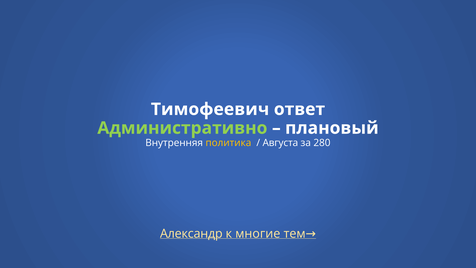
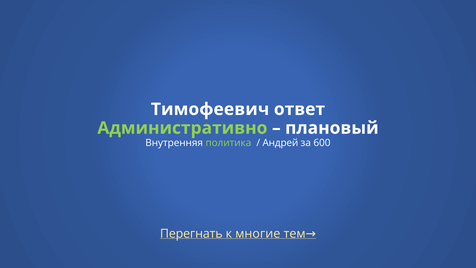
политика colour: yellow -> light green (228, 143)
Августа: Августа -> Андрей (280, 143)
280: 280 -> 600 (322, 143)
Александр: Александр -> Перегнать (191, 233)
